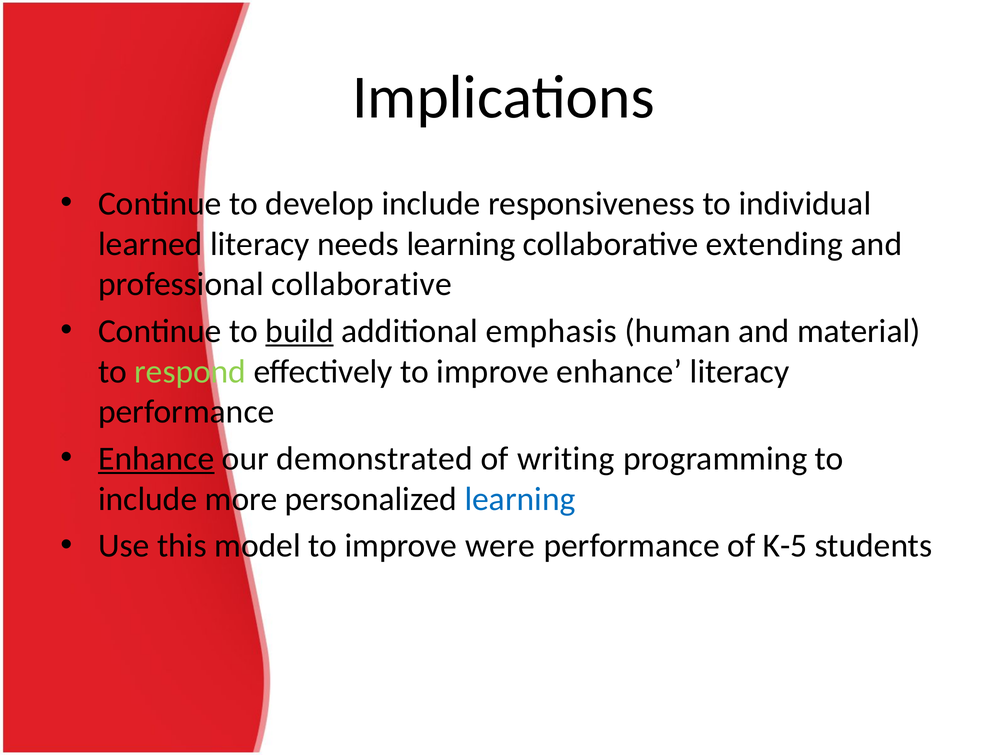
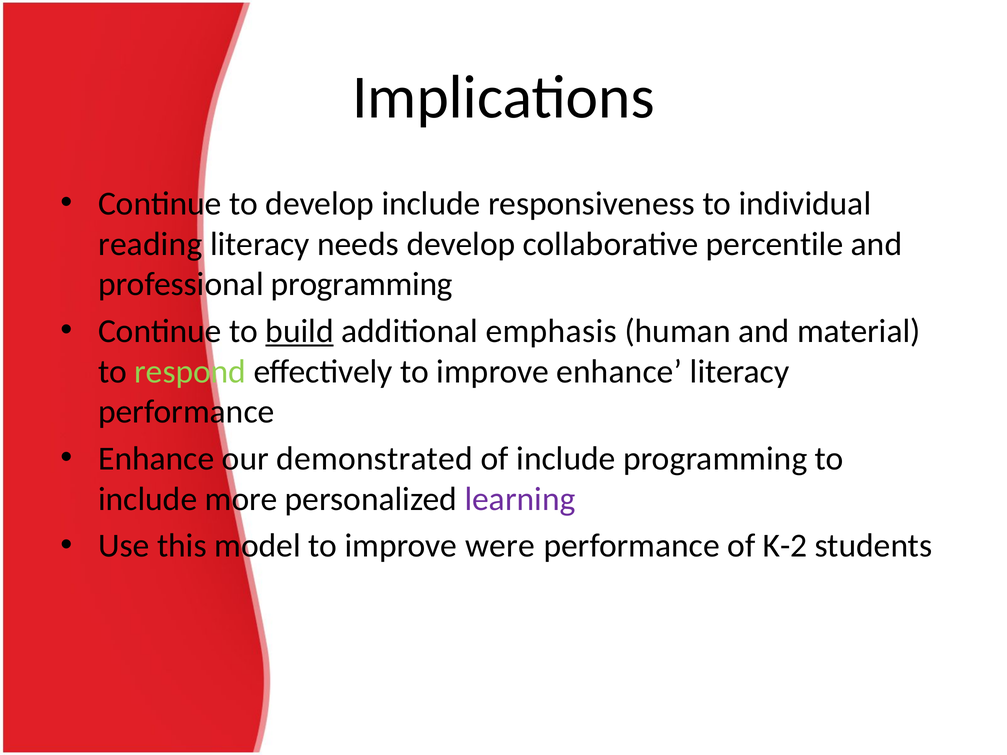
learned: learned -> reading (150, 244)
needs learning: learning -> develop (461, 244)
extending: extending -> percentile (775, 244)
professional collaborative: collaborative -> programming (362, 284)
Enhance underline: present -> none (156, 459)
of writing: writing -> include (566, 459)
learning colour: blue -> purple (520, 499)
K-5: K-5 -> K-2 (785, 546)
